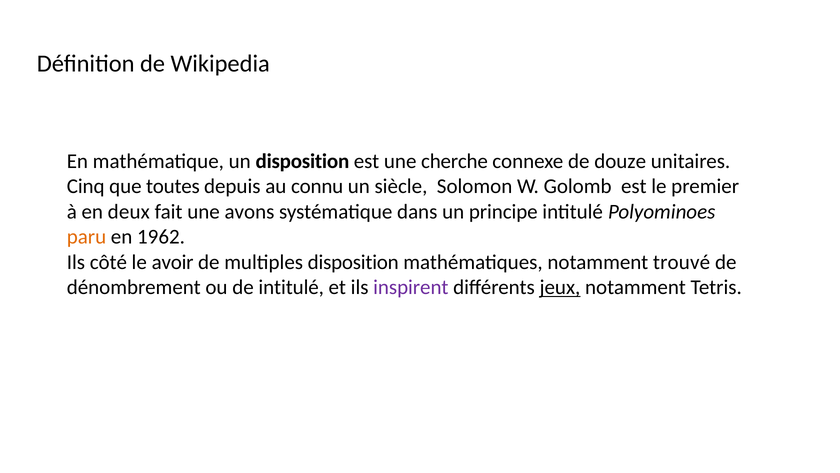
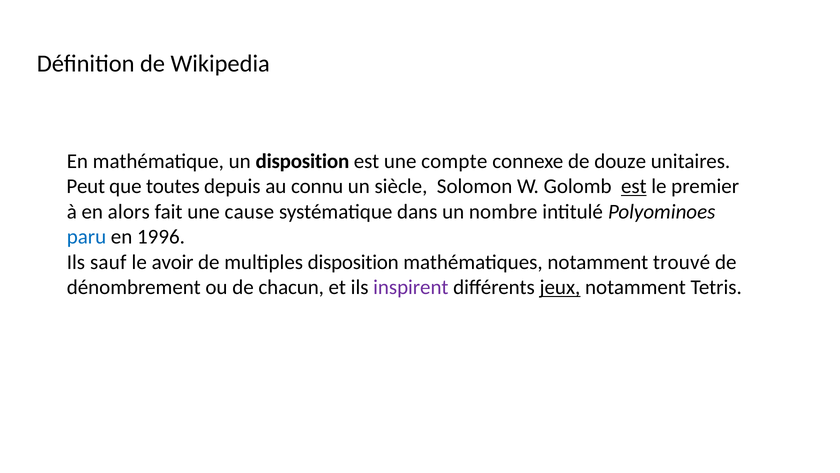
cherche: cherche -> compte (454, 161)
Cinq: Cinq -> Peut (86, 186)
est underline: none -> present (634, 186)
deux: deux -> alors (129, 212)
avons: avons -> cause (249, 212)
principe: principe -> nombre (503, 212)
paru colour: orange -> blue (86, 237)
1962: 1962 -> 1996 (161, 237)
côté: côté -> sauf (108, 262)
de intitulé: intitulé -> chacun (291, 287)
